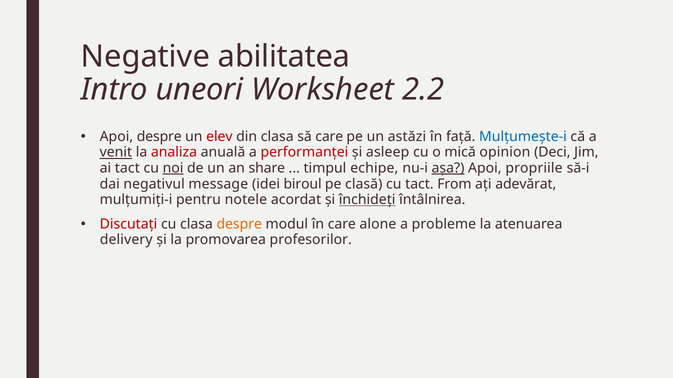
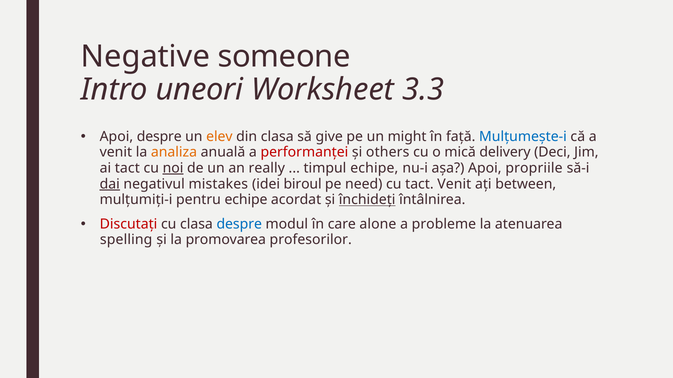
abilitatea: abilitatea -> someone (284, 57)
2.2: 2.2 -> 3.3 (423, 89)
elev colour: red -> orange (219, 137)
să care: care -> give (329, 137)
astăzi: astăzi -> might (407, 137)
venit underline: present -> none (116, 153)
analiza colour: red -> orange (174, 153)
asleep: asleep -> others (388, 153)
opinion: opinion -> delivery (505, 153)
share: share -> really (267, 168)
așa underline: present -> none (448, 168)
dai underline: none -> present (110, 184)
message: message -> mistakes (218, 184)
clasă: clasă -> need (364, 184)
tact From: From -> Venit (454, 184)
adevărat: adevărat -> between (526, 184)
pentru notele: notele -> echipe (246, 200)
despre colour: orange -> blue (239, 224)
delivery: delivery -> spelling (126, 240)
